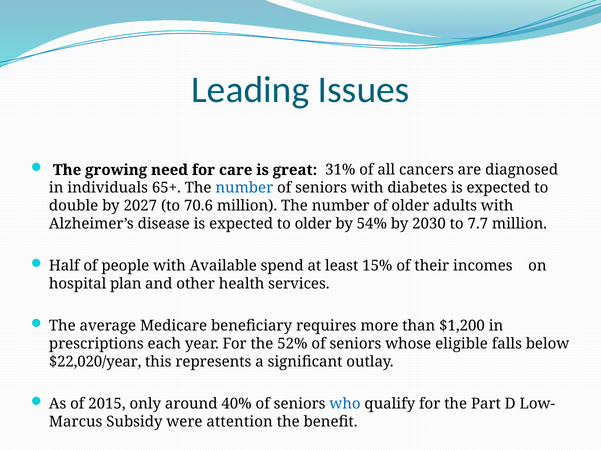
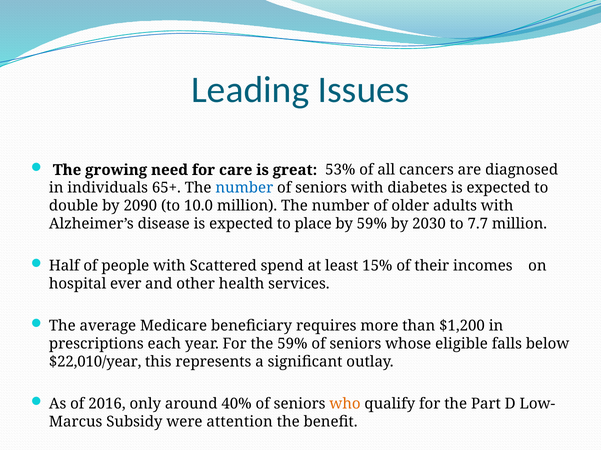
31%: 31% -> 53% (340, 170)
2027: 2027 -> 2090 (140, 206)
70.6: 70.6 -> 10.0 (199, 206)
to older: older -> place (313, 224)
by 54%: 54% -> 59% (372, 224)
Available: Available -> Scattered (223, 266)
plan: plan -> ever (126, 284)
the 52%: 52% -> 59% (292, 345)
$22,020/year: $22,020/year -> $22,010/year (95, 363)
2015: 2015 -> 2016 (107, 405)
who colour: blue -> orange (345, 405)
